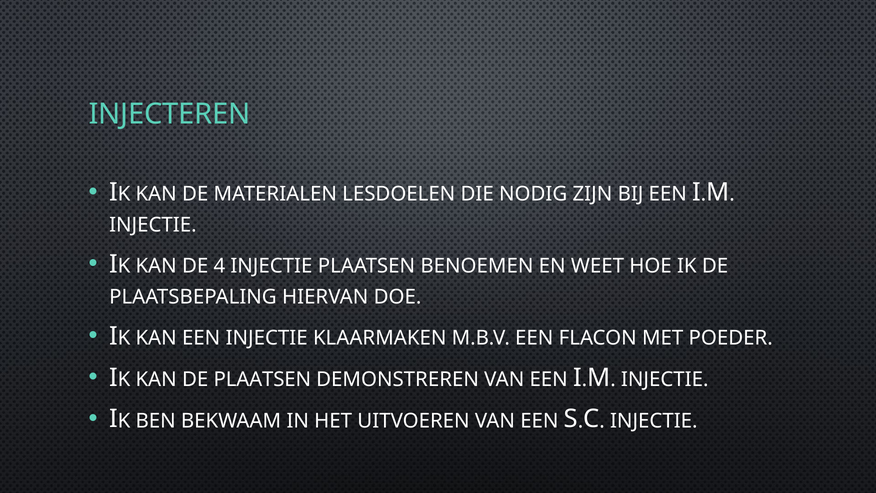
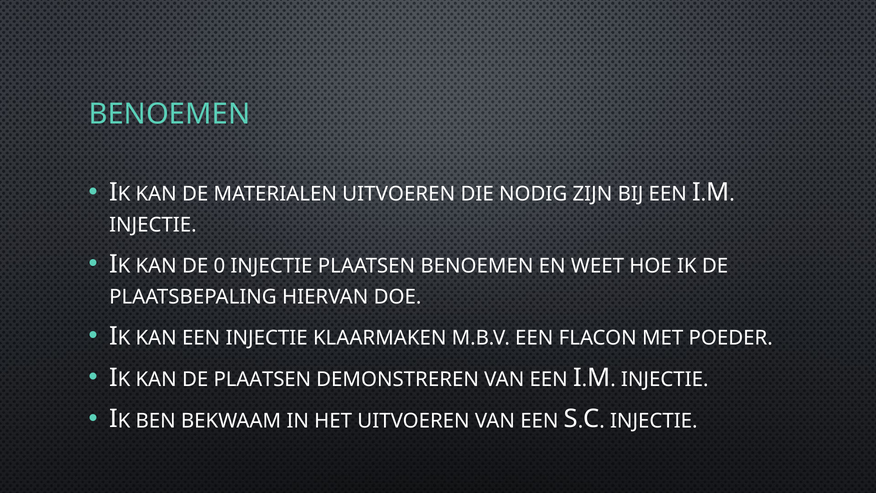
INJECTEREN: INJECTEREN -> BENOEMEN (169, 114)
MATERIALEN LESDOELEN: LESDOELEN -> UITVOEREN (399, 194)
4: 4 -> 0 (219, 266)
